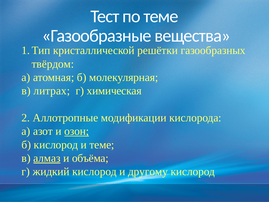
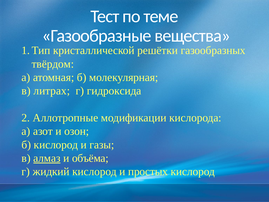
химическая: химическая -> гидроксида (114, 91)
озон underline: present -> none (77, 131)
и теме: теме -> газы (102, 145)
другому: другому -> простых (148, 171)
